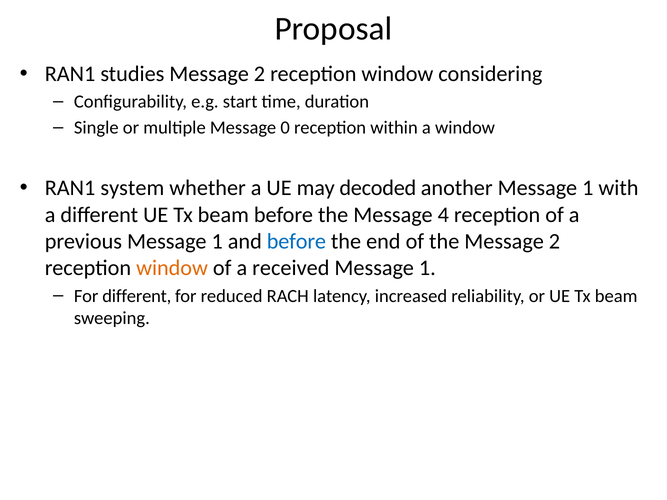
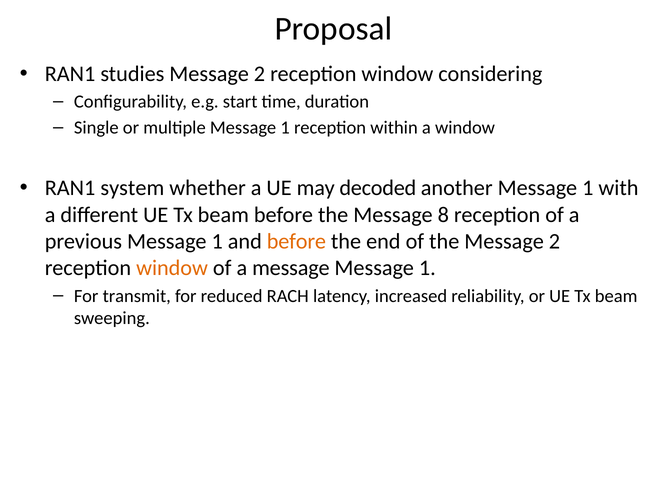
multiple Message 0: 0 -> 1 (285, 128)
4: 4 -> 8 (443, 215)
before colour: blue -> orange (296, 241)
a received: received -> message (291, 268)
For different: different -> transmit (137, 296)
